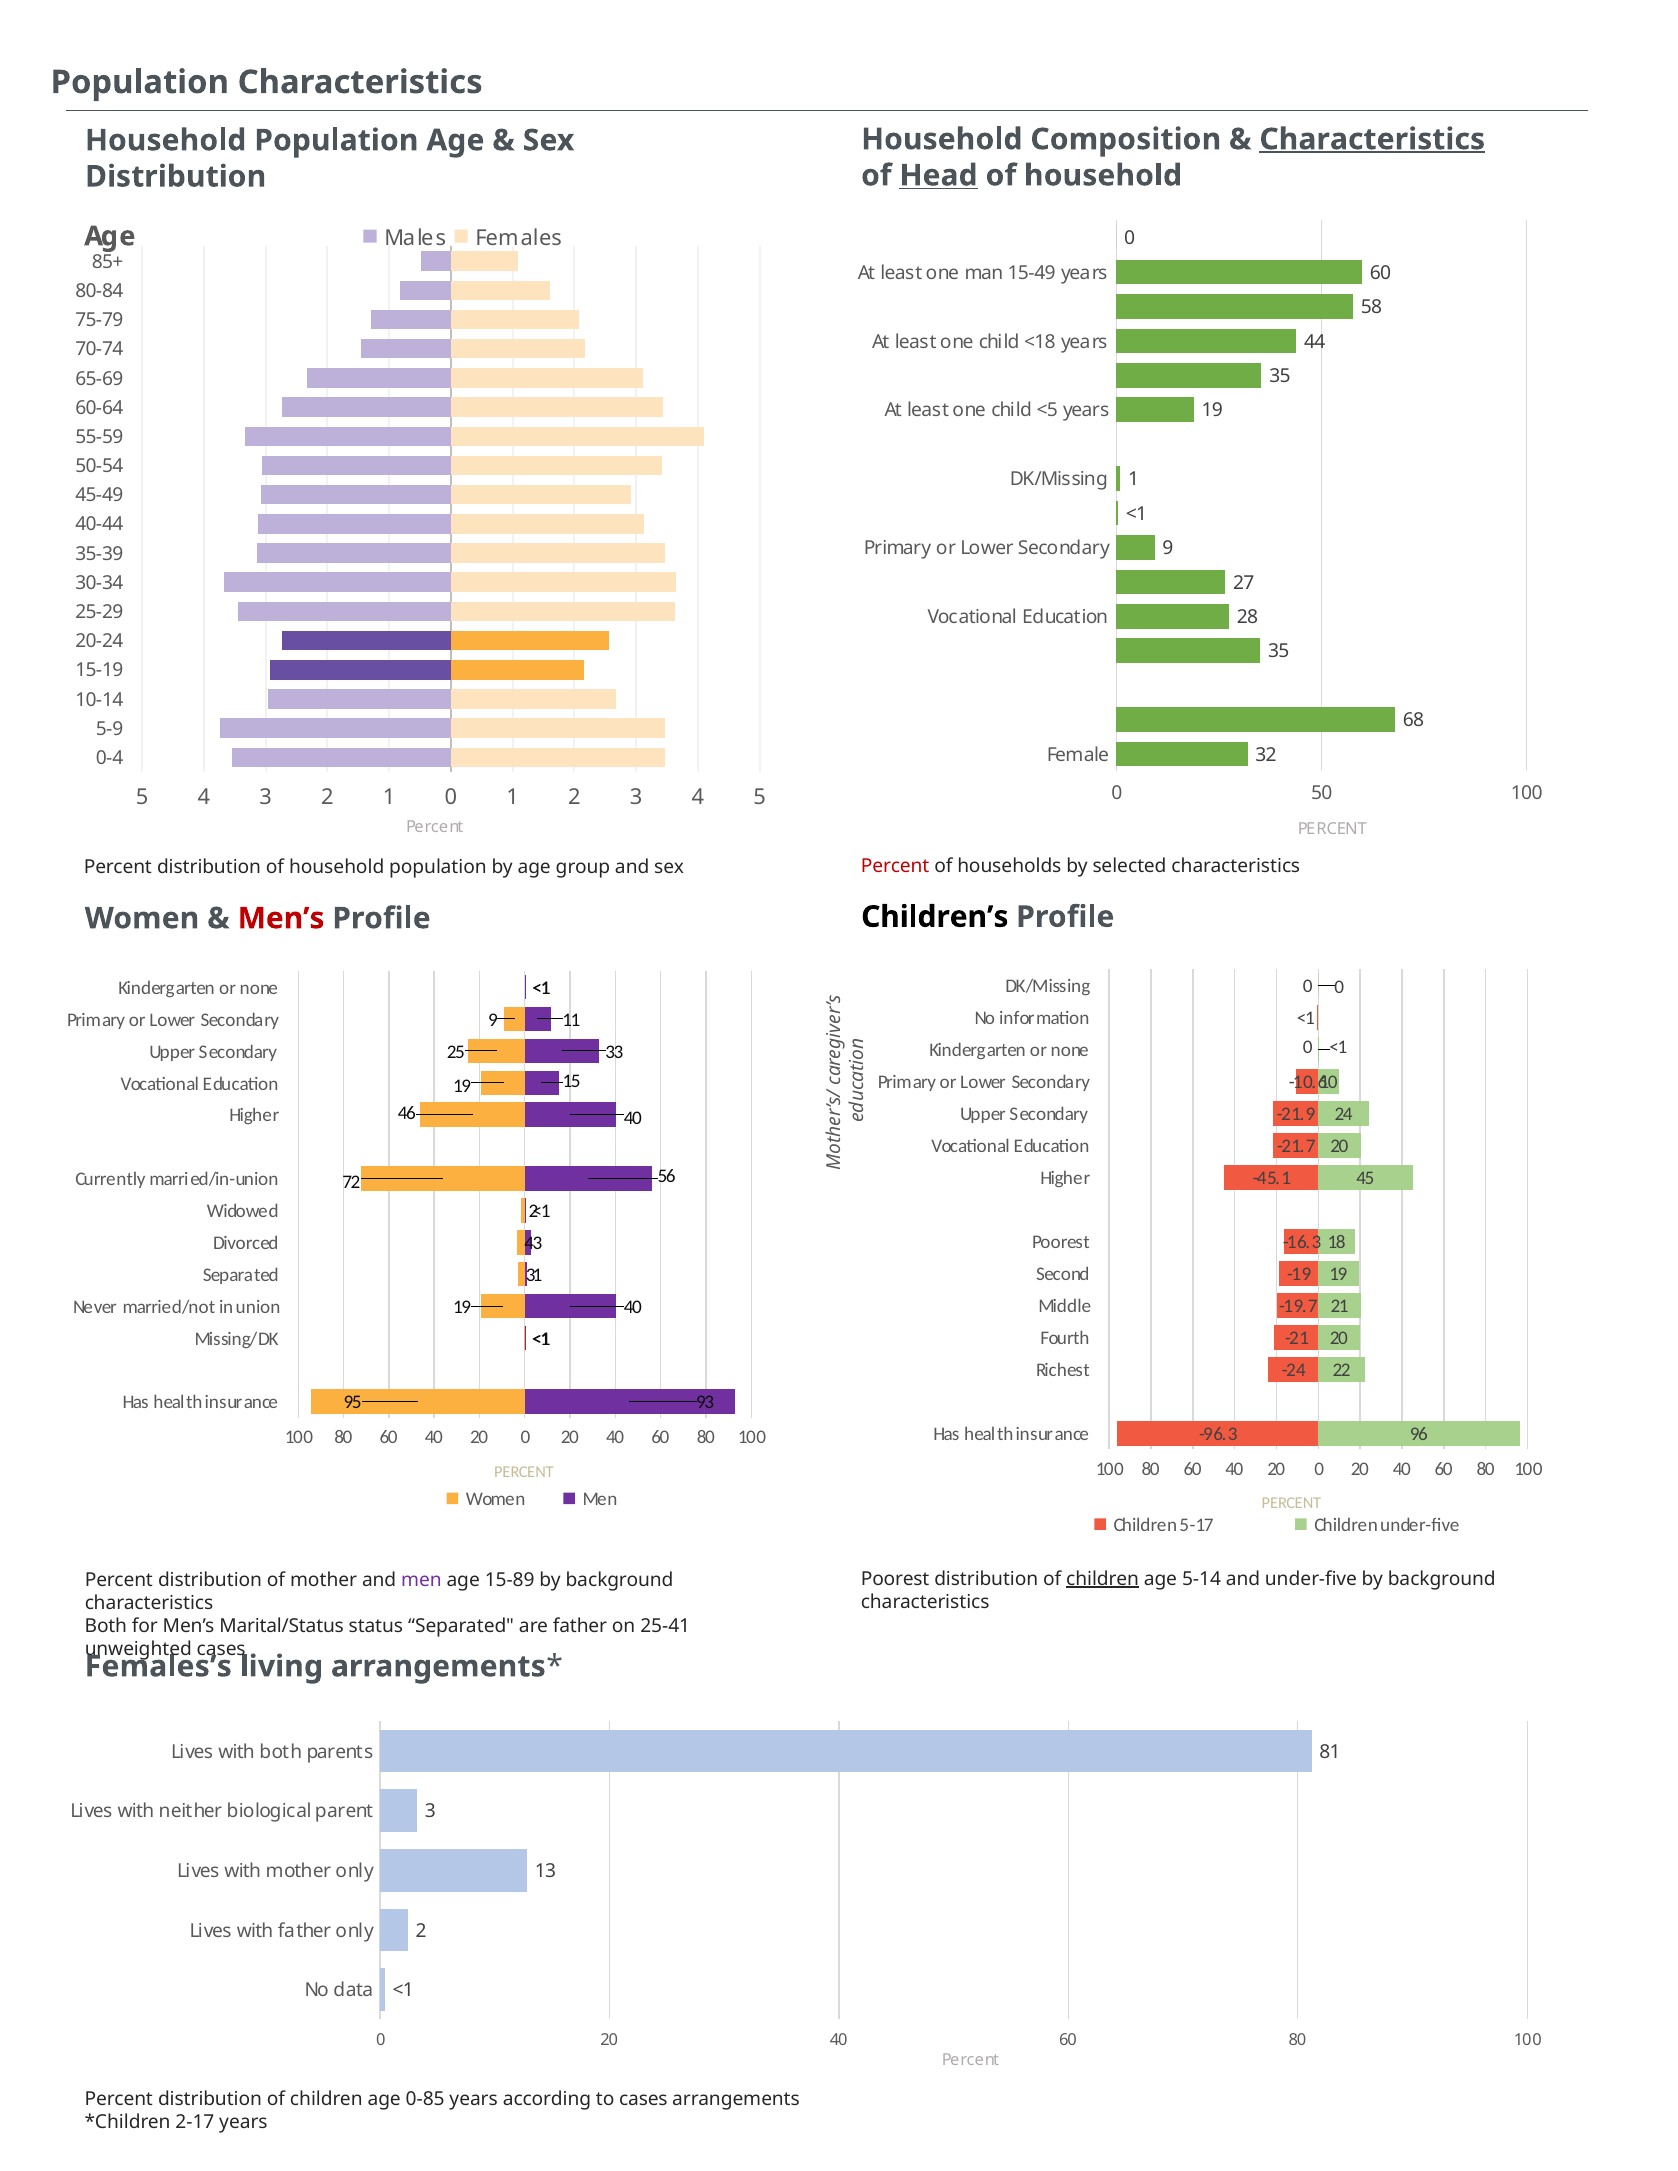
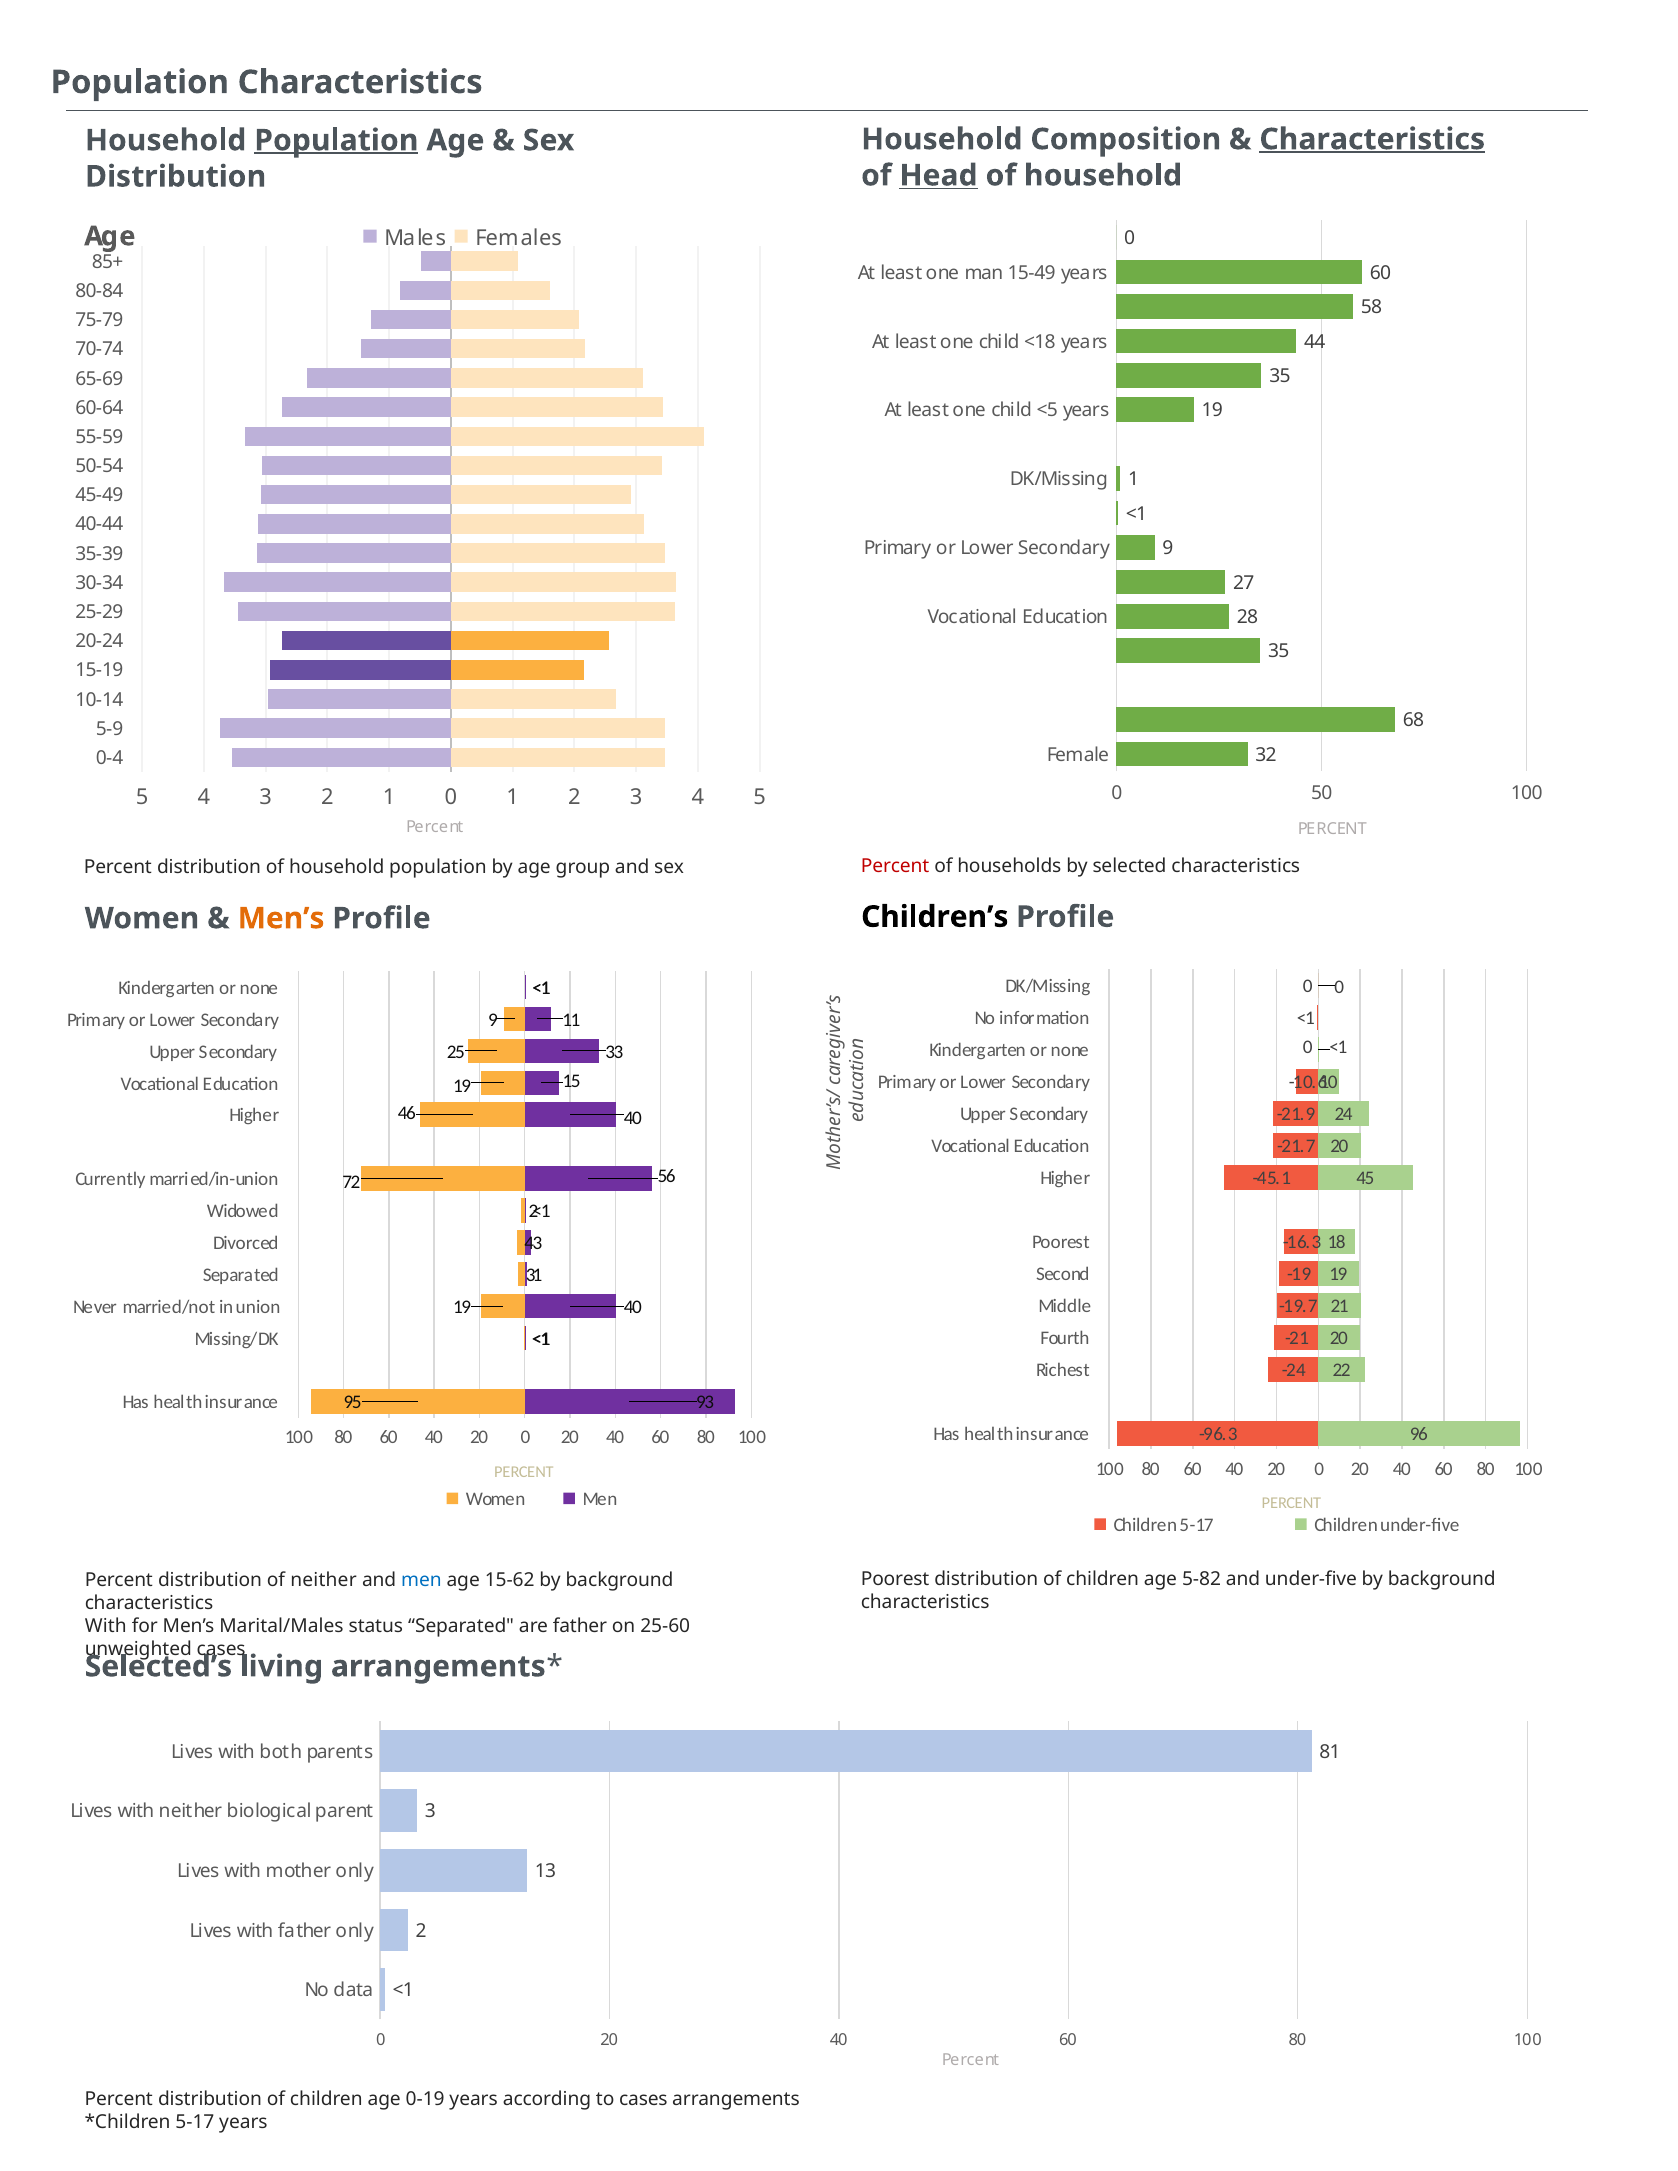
Population underline: none -> present (336, 140)
Men’s colour: red -> orange (281, 919)
children underline: present -> none (1103, 1579)
5-14: 5-14 -> 5-82 (1202, 1579)
of mother: mother -> neither (324, 1580)
men colour: purple -> blue (421, 1580)
15-89: 15-89 -> 15-62 (510, 1580)
Both: Both -> With (106, 1626)
Marital/Status: Marital/Status -> Marital/Males (281, 1626)
25-41: 25-41 -> 25-60 (665, 1626)
Females’s: Females’s -> Selected’s (158, 1667)
0-85: 0-85 -> 0-19 (425, 2100)
2-17: 2-17 -> 5-17 (195, 2123)
